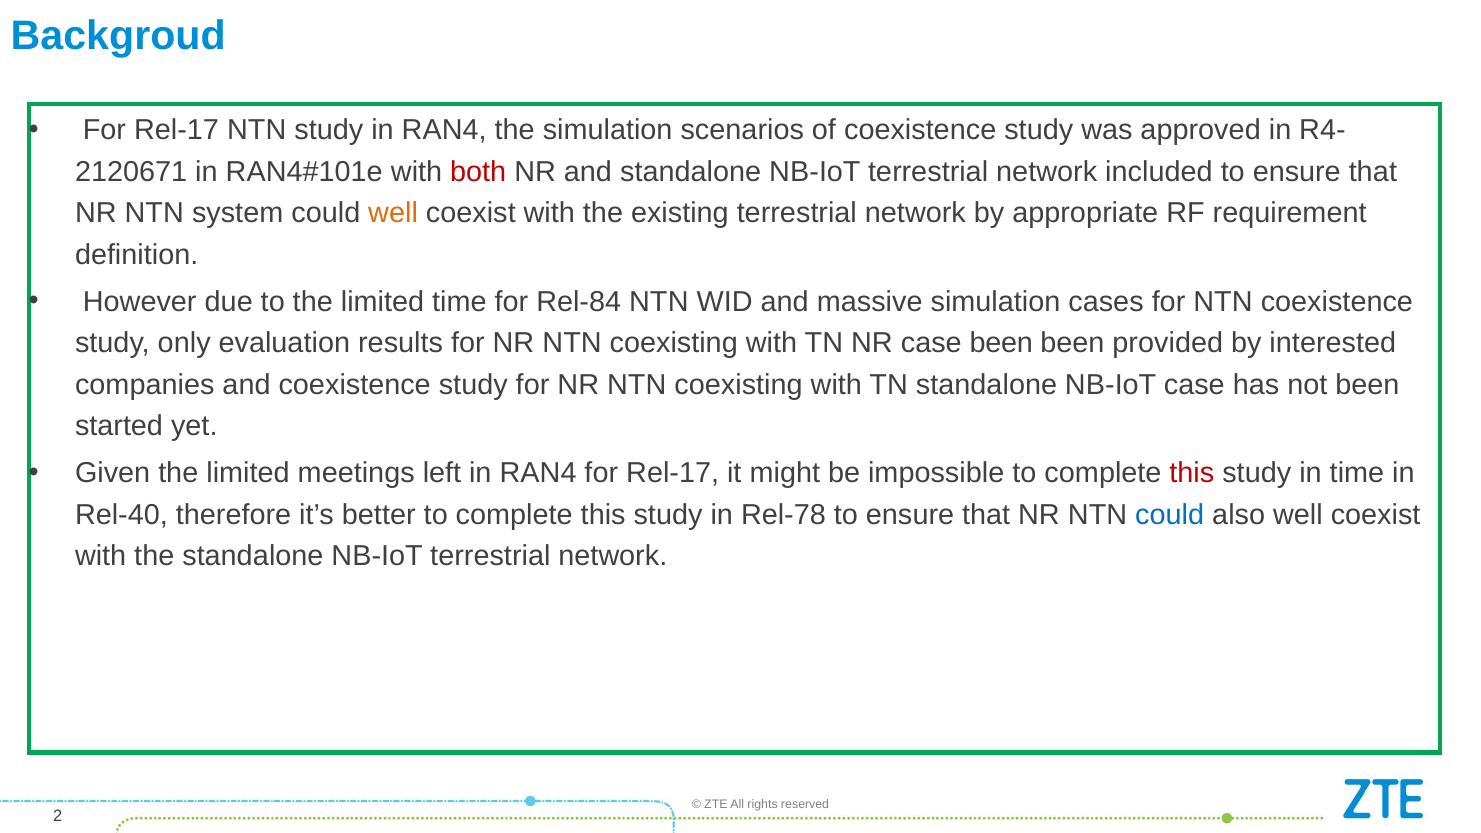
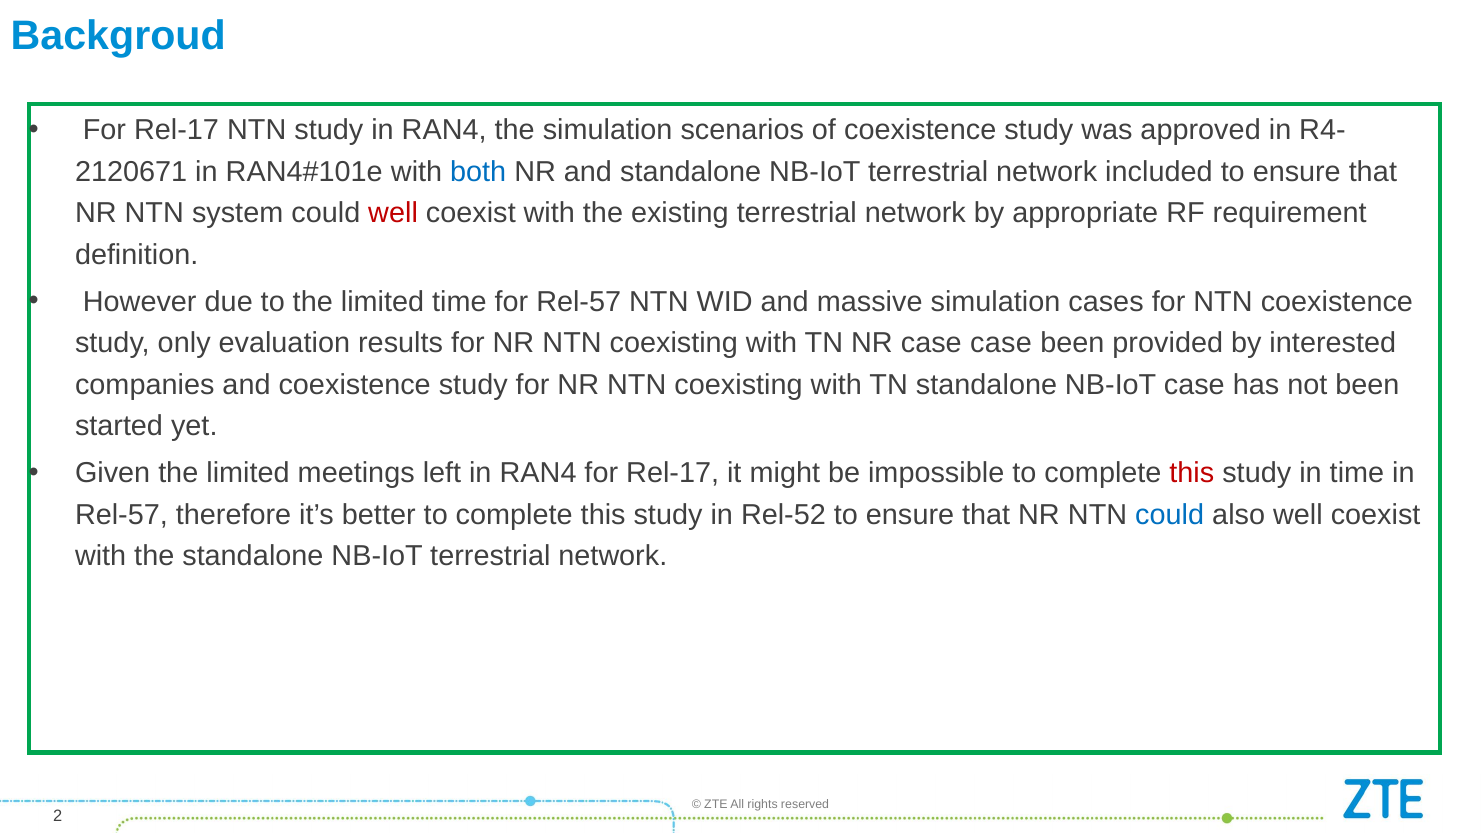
both colour: red -> blue (478, 172)
well colour: orange -> red (393, 213)
for Rel-84: Rel-84 -> Rel-57 (579, 302)
case been: been -> case (1001, 343)
Rel-40: Rel-40 -> Rel-57 (121, 515)
Rel-78: Rel-78 -> Rel-52 (783, 515)
